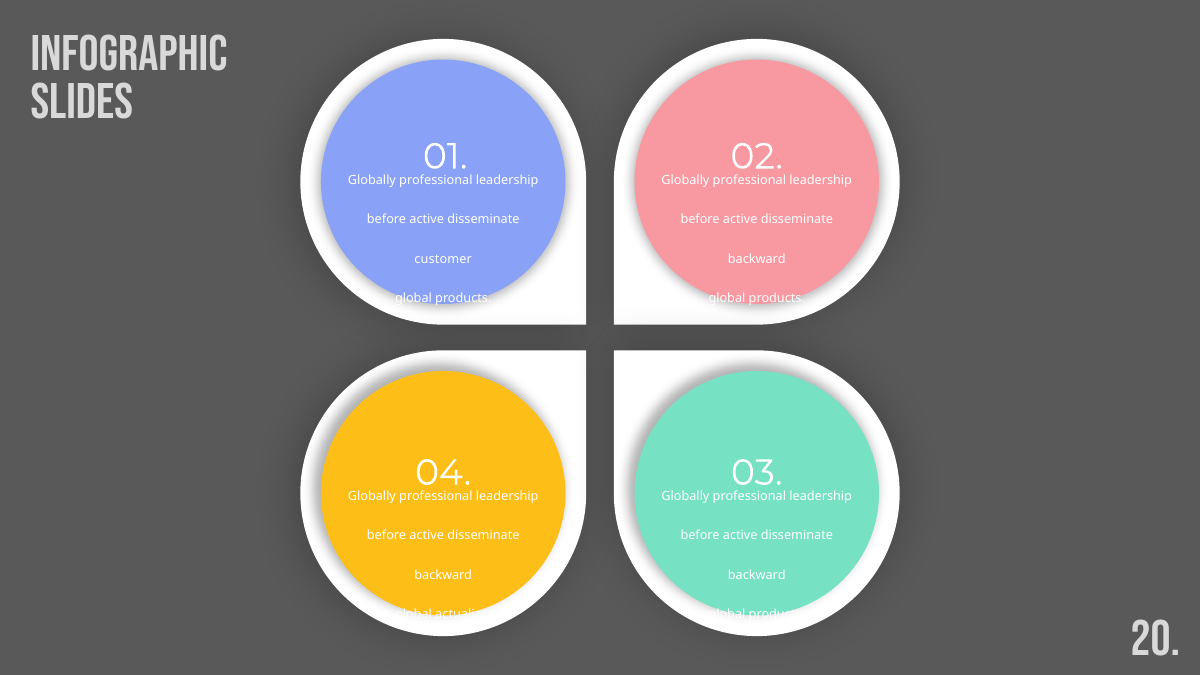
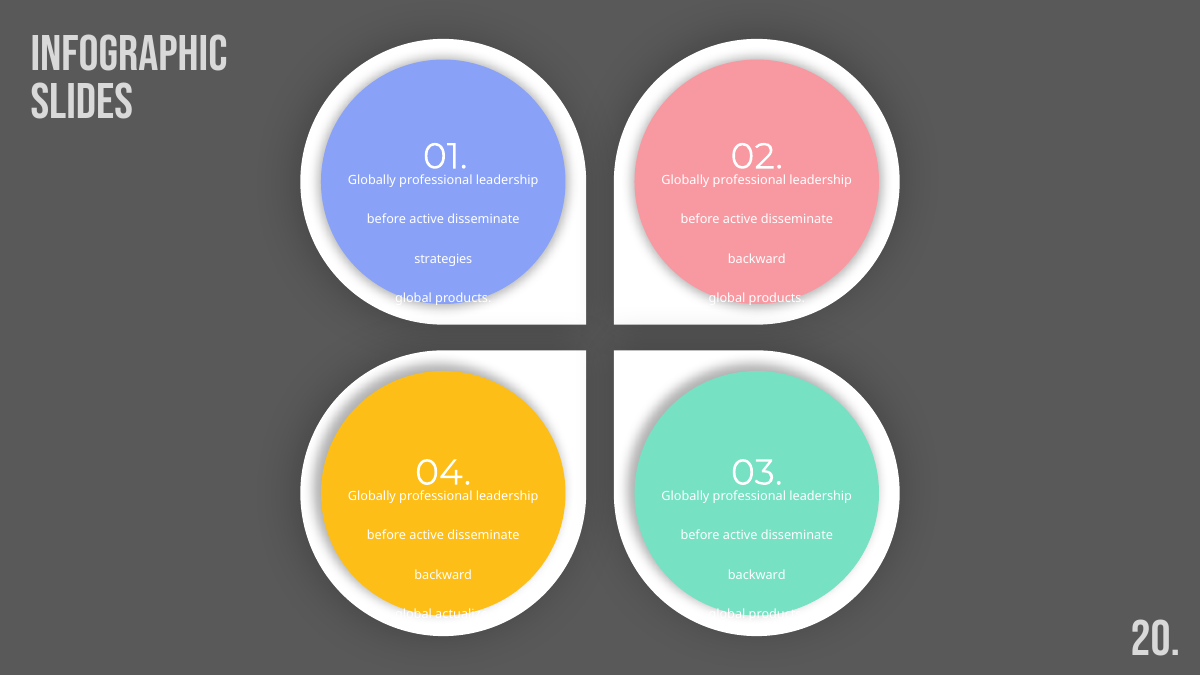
customer: customer -> strategies (443, 259)
